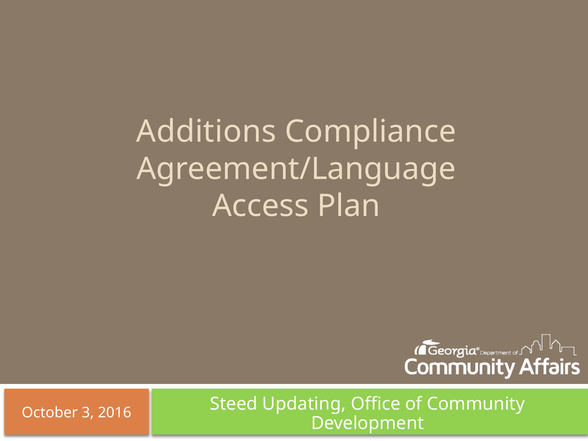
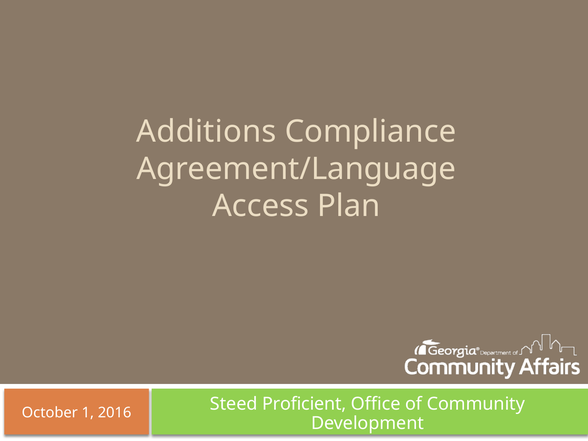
Updating: Updating -> Proficient (304, 404)
3: 3 -> 1 (88, 413)
